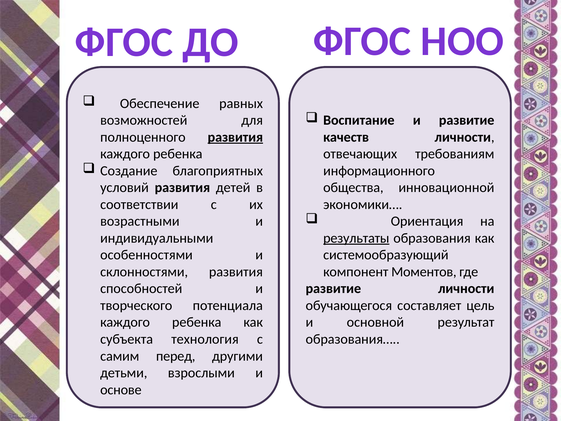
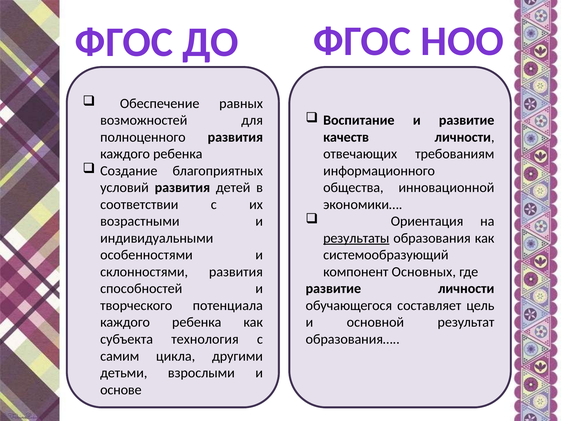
развития underline: present -> none (235, 137)
Моментов: Моментов -> Основных (424, 272)
перед: перед -> цикла (176, 356)
